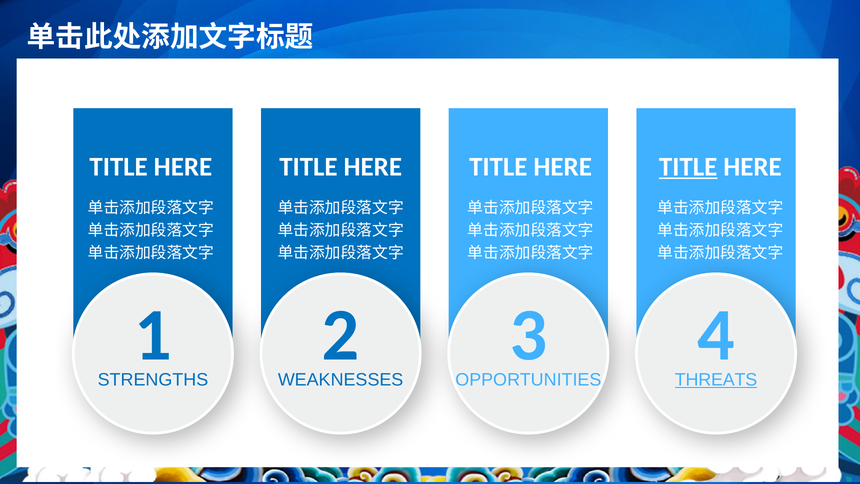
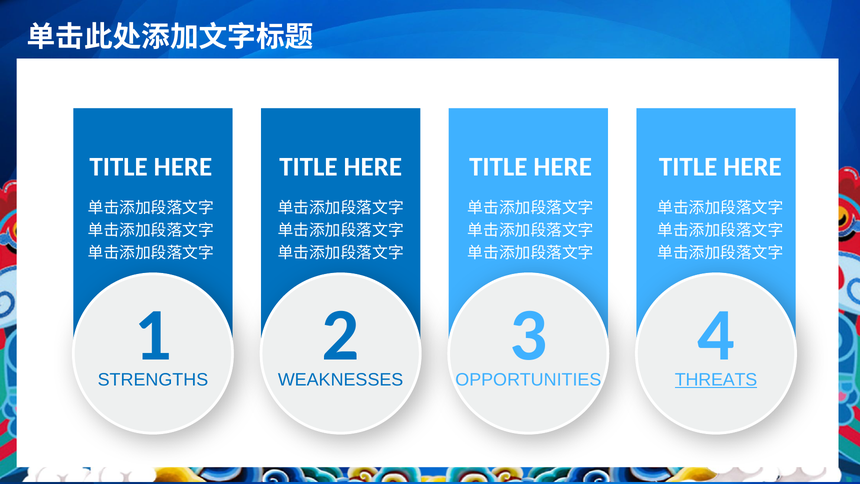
TITLE underline: present -> none (688, 167)
